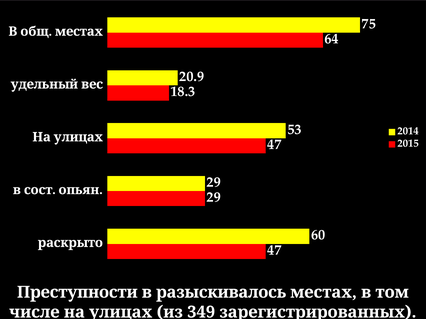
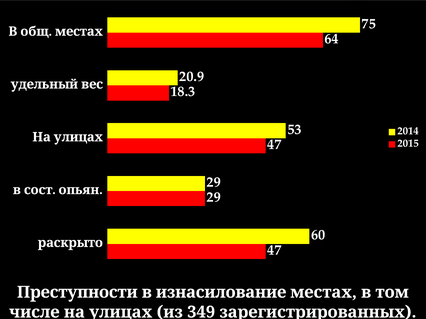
разыскивалось: разыскивалось -> изнасилование (221, 293)
